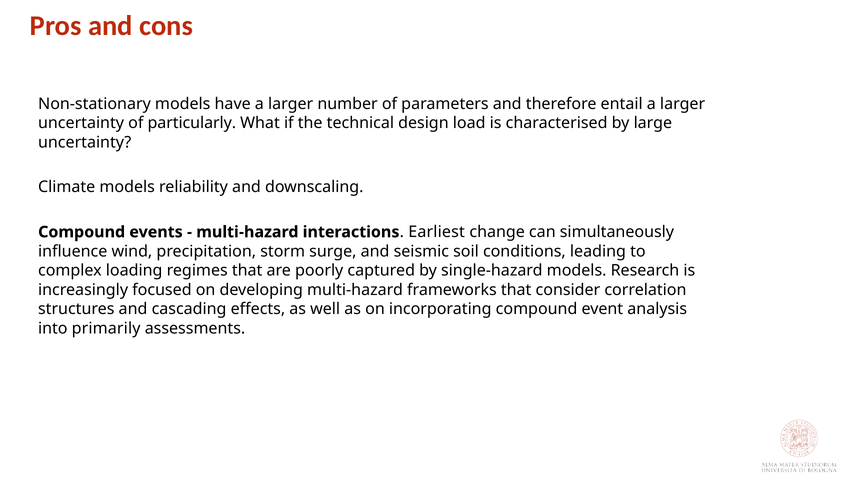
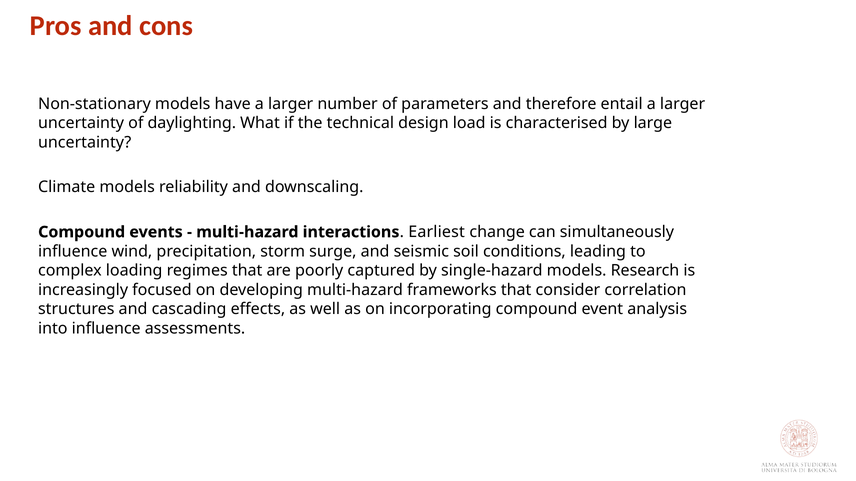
particularly: particularly -> daylighting (192, 123)
into primarily: primarily -> influence (106, 329)
